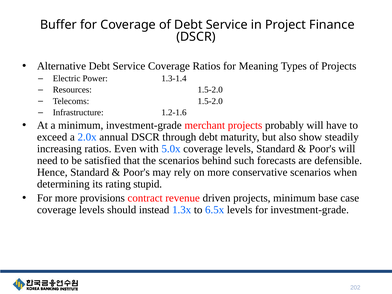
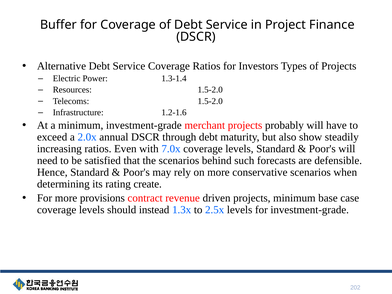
Meaning: Meaning -> Investors (258, 66)
5.0x: 5.0x -> 7.0x (171, 149)
stupid: stupid -> create (148, 184)
6.5x: 6.5x -> 2.5x (215, 210)
